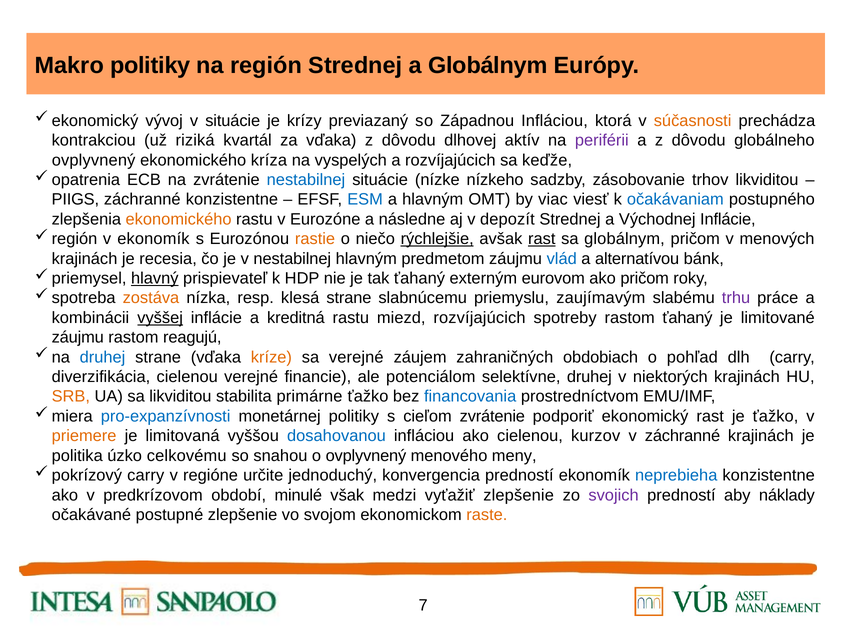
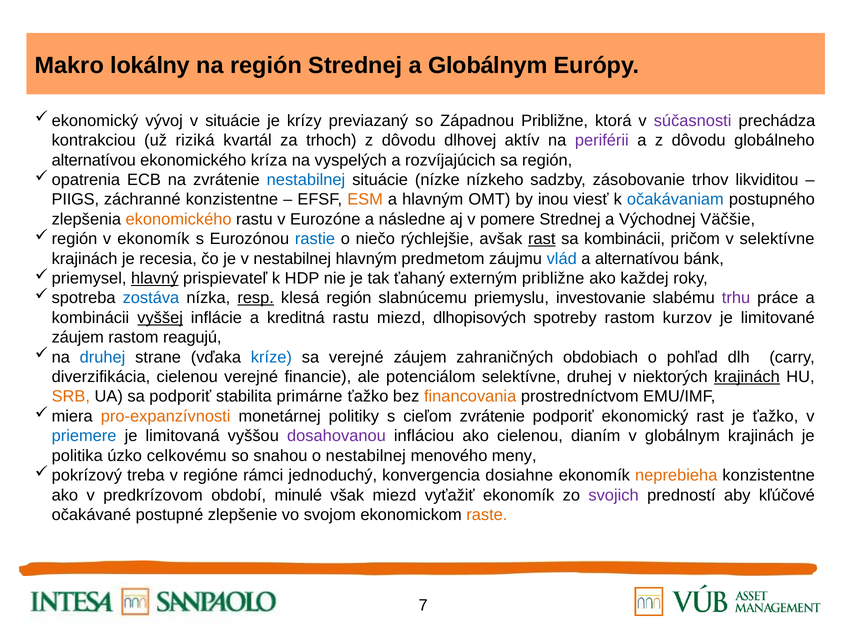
Makro politiky: politiky -> lokálny (150, 65)
Západnou Infláciou: Infláciou -> Približne (555, 121)
súčasnosti colour: orange -> purple (693, 121)
za vďaka: vďaka -> trhoch (331, 140)
ovplyvnený: ovplyvnený -> alternatívou (94, 160)
sa keďže: keďže -> región (547, 160)
ESM colour: blue -> orange (365, 200)
viac: viac -> inou (553, 200)
depozít: depozít -> pomere (508, 219)
Východnej Inflácie: Inflácie -> Väčšie (728, 219)
rastie colour: orange -> blue (315, 239)
rýchlejšie underline: present -> none (437, 239)
sa globálnym: globálnym -> kombinácii (625, 239)
v menových: menových -> selektívne (777, 239)
externým eurovom: eurovom -> približne (553, 278)
ako pričom: pričom -> každej (645, 278)
zostáva colour: orange -> blue (151, 298)
resp underline: none -> present (256, 298)
klesá strane: strane -> región (349, 298)
zaujímavým: zaujímavým -> investovanie (601, 298)
miezd rozvíjajúcich: rozvíjajúcich -> dlhopisových (480, 318)
rastom ťahaný: ťahaný -> kurzov (687, 318)
záujmu: záujmu -> záujem (78, 337)
kríze colour: orange -> blue (271, 357)
krajinách underline: none -> present (747, 377)
sa likviditou: likviditou -> podporiť (180, 397)
financovania colour: blue -> orange (470, 397)
pro-expanzívnosti colour: blue -> orange (166, 416)
priemere colour: orange -> blue (84, 436)
dosahovanou colour: blue -> purple (336, 436)
kurzov: kurzov -> dianím (596, 436)
v záchranné: záchranné -> globálnym (682, 436)
o ovplyvnený: ovplyvnený -> nestabilnej (366, 456)
carry: carry -> treba (146, 475)
určite: určite -> rámci (263, 475)
konvergencia predností: predností -> dosiahne (519, 475)
neprebieha colour: blue -> orange (676, 475)
však medzi: medzi -> miezd (394, 495)
vyťažiť zlepšenie: zlepšenie -> ekonomík (519, 495)
náklady: náklady -> kľúčové (787, 495)
